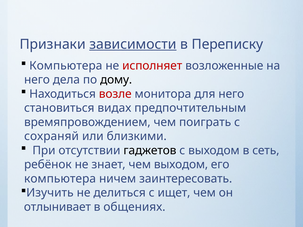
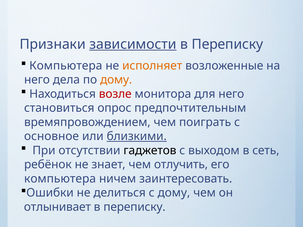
исполняет colour: red -> orange (152, 66)
дому colour: black -> orange (116, 80)
видах: видах -> опрос (114, 108)
сохраняй: сохраняй -> основное (52, 136)
близкими underline: none -> present (137, 136)
чем выходом: выходом -> отлучить (181, 165)
Изучить: Изучить -> Ошибки (50, 193)
с ищет: ищет -> дому (174, 193)
общениях: общениях -> переписку (134, 207)
